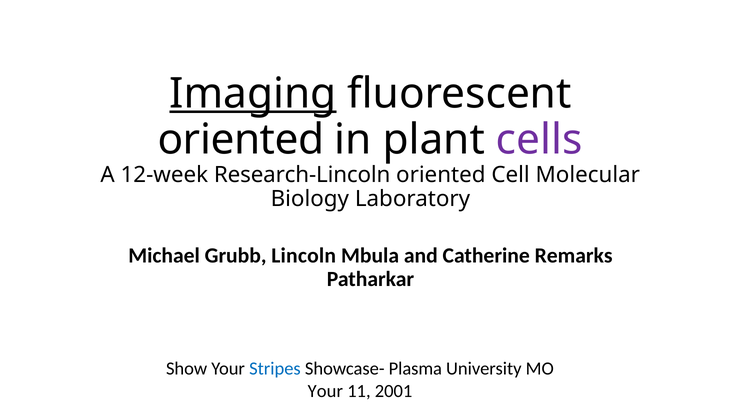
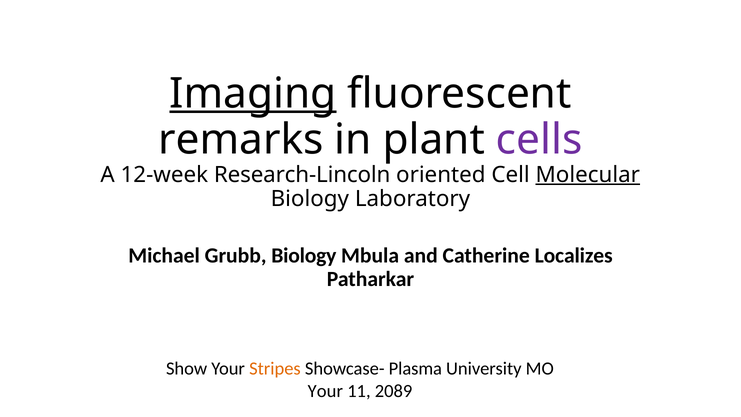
oriented: oriented -> remarks (241, 139)
Molecular underline: none -> present (588, 175)
Grubb Lincoln: Lincoln -> Biology (304, 255)
Remarks: Remarks -> Localizes (574, 255)
Stripes colour: blue -> orange (275, 369)
2001: 2001 -> 2089 (394, 391)
